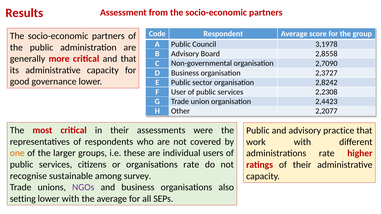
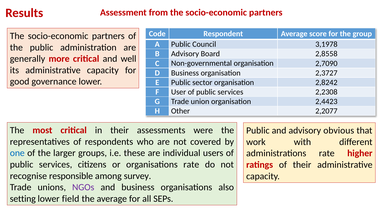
and that: that -> well (129, 59)
practice: practice -> obvious (339, 131)
one colour: orange -> blue (17, 153)
sustainable: sustainable -> responsible (71, 176)
lower with: with -> field (71, 199)
